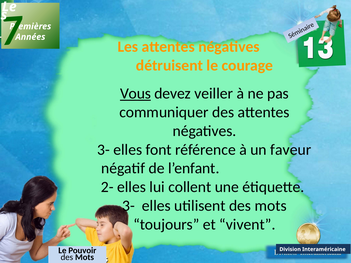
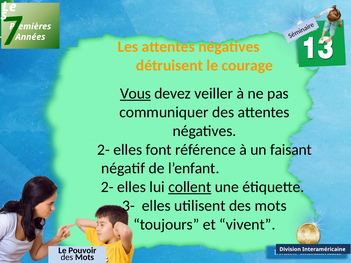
3-: 3- -> 2- (104, 150)
faveur: faveur -> faisant (291, 150)
collent underline: none -> present (190, 187)
